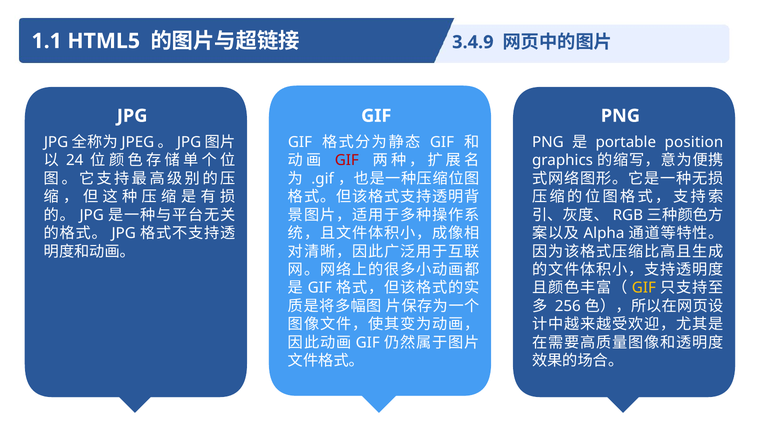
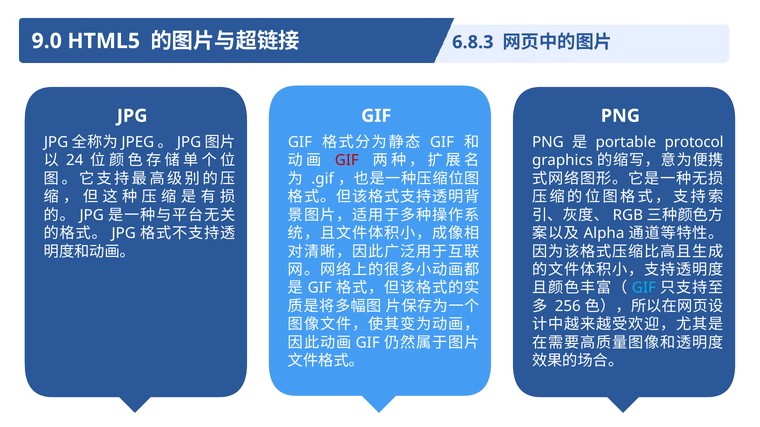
1.1: 1.1 -> 9.0 (47, 41)
3.4.9: 3.4.9 -> 6.8.3 (473, 42)
position: position -> protocol (694, 142)
GIF colour: yellow -> light blue (644, 288)
